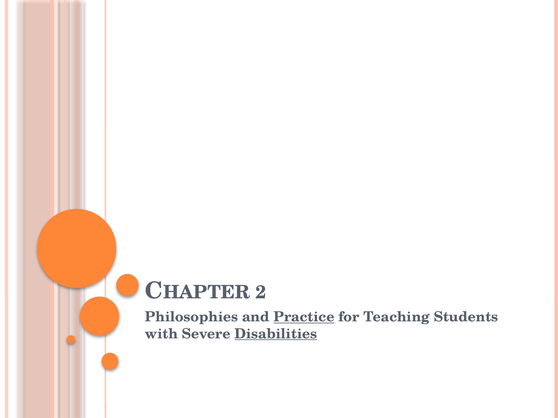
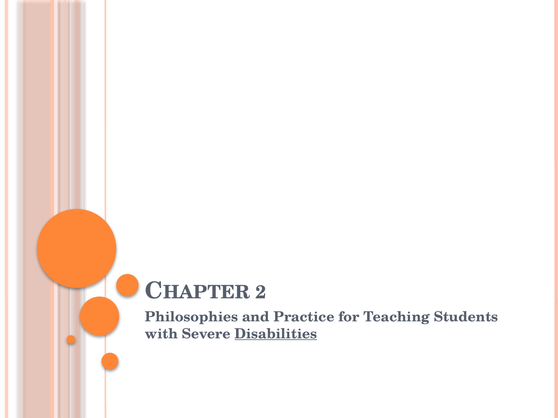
Practice underline: present -> none (304, 317)
